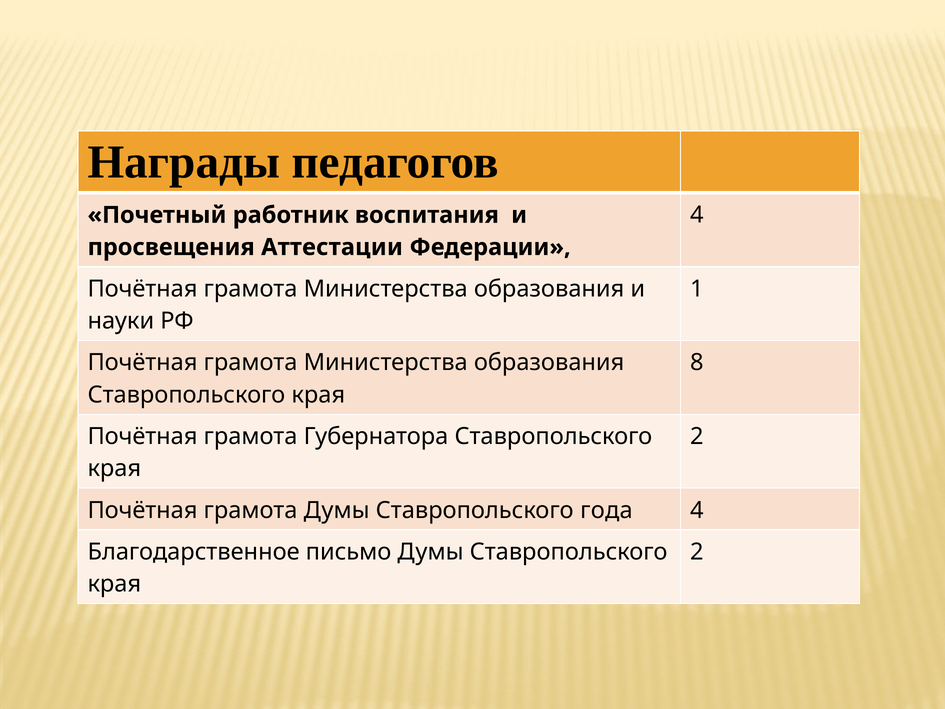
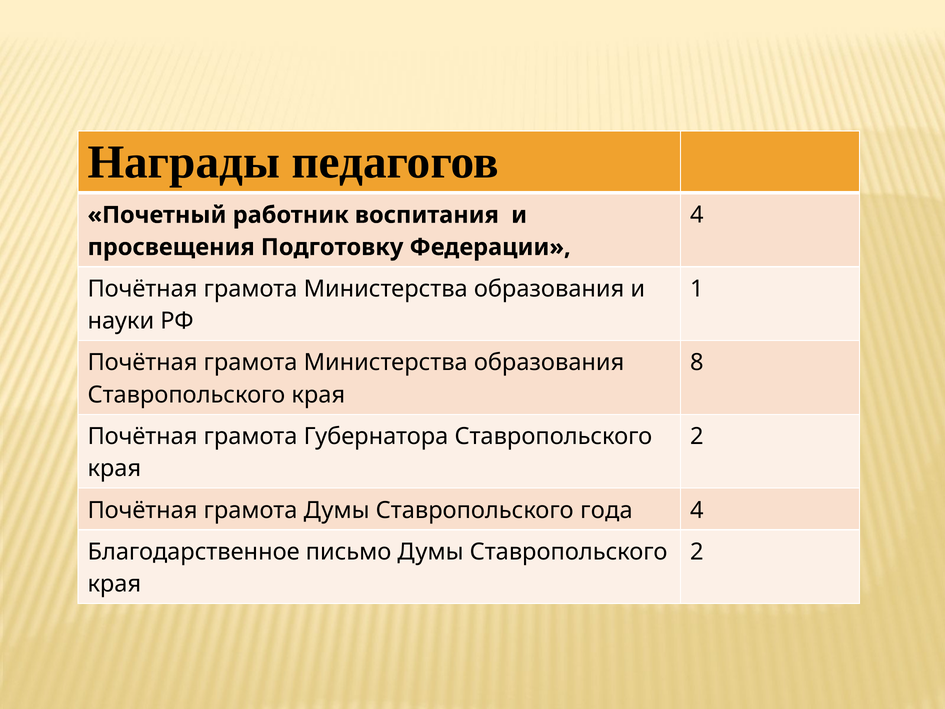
Аттестации: Аттестации -> Подготовку (332, 247)
